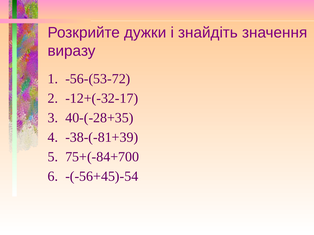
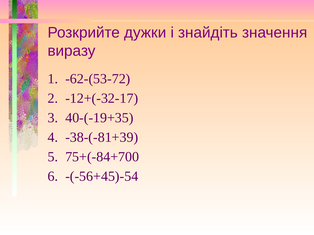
-56-(53-72: -56-(53-72 -> -62-(53-72 (98, 79)
40-(-28+35: 40-(-28+35 -> 40-(-19+35 (99, 118)
